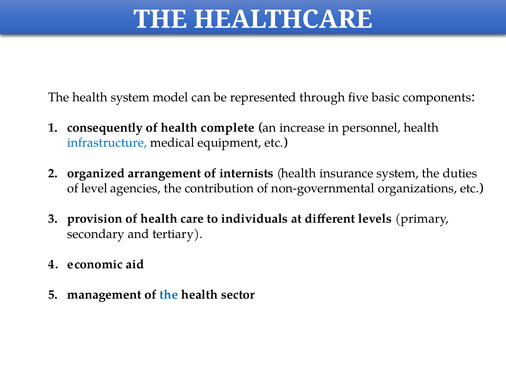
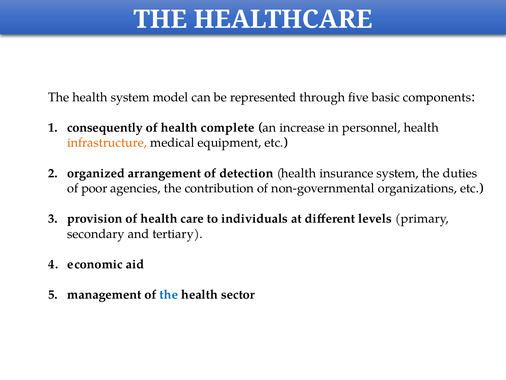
infrastructure colour: blue -> orange (107, 143)
internists: internists -> detection (246, 173)
level: level -> poor (94, 188)
